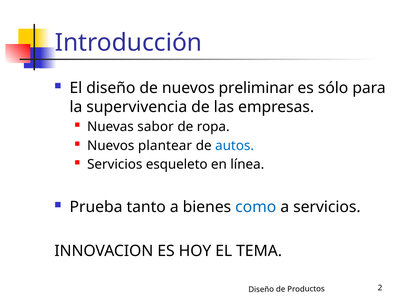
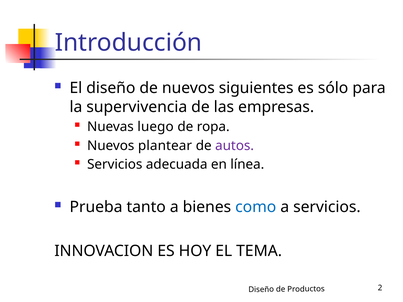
preliminar: preliminar -> siguientes (256, 88)
sabor: sabor -> luego (156, 127)
autos colour: blue -> purple (235, 146)
esqueleto: esqueleto -> adecuada (177, 165)
